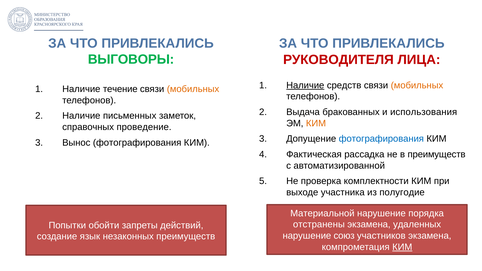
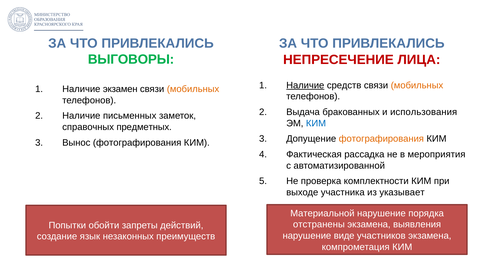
РУКОВОДИТЕЛЯ: РУКОВОДИТЕЛЯ -> НЕПРЕСЕЧЕНИЕ (338, 60)
течение: течение -> экзамен (120, 89)
КИМ colour: orange -> blue (316, 123)
проведение: проведение -> предметных (144, 127)
фотографирования colour: blue -> orange (381, 139)
в преимуществ: преимуществ -> мероприятия (437, 154)
полугодие: полугодие -> указывает (402, 192)
удаленных: удаленных -> выявления (417, 225)
союз: союз -> виде (344, 236)
КИМ underline: present -> none (402, 247)
